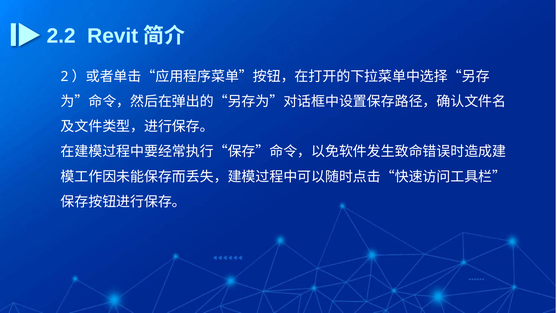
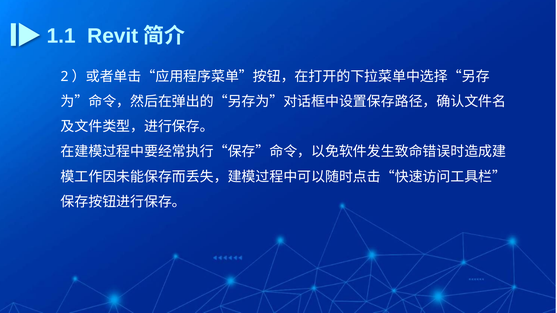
2.2: 2.2 -> 1.1 (61, 36)
